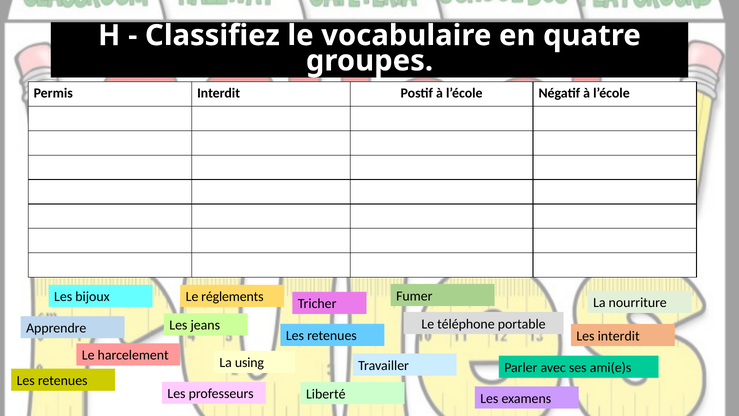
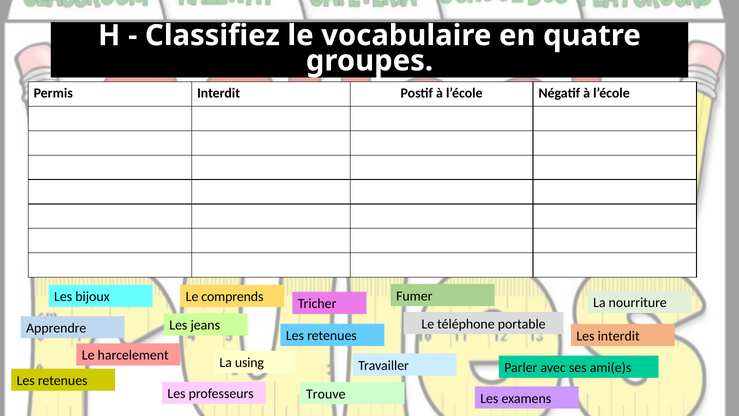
réglements: réglements -> comprends (232, 297)
Liberté: Liberté -> Trouve (326, 394)
